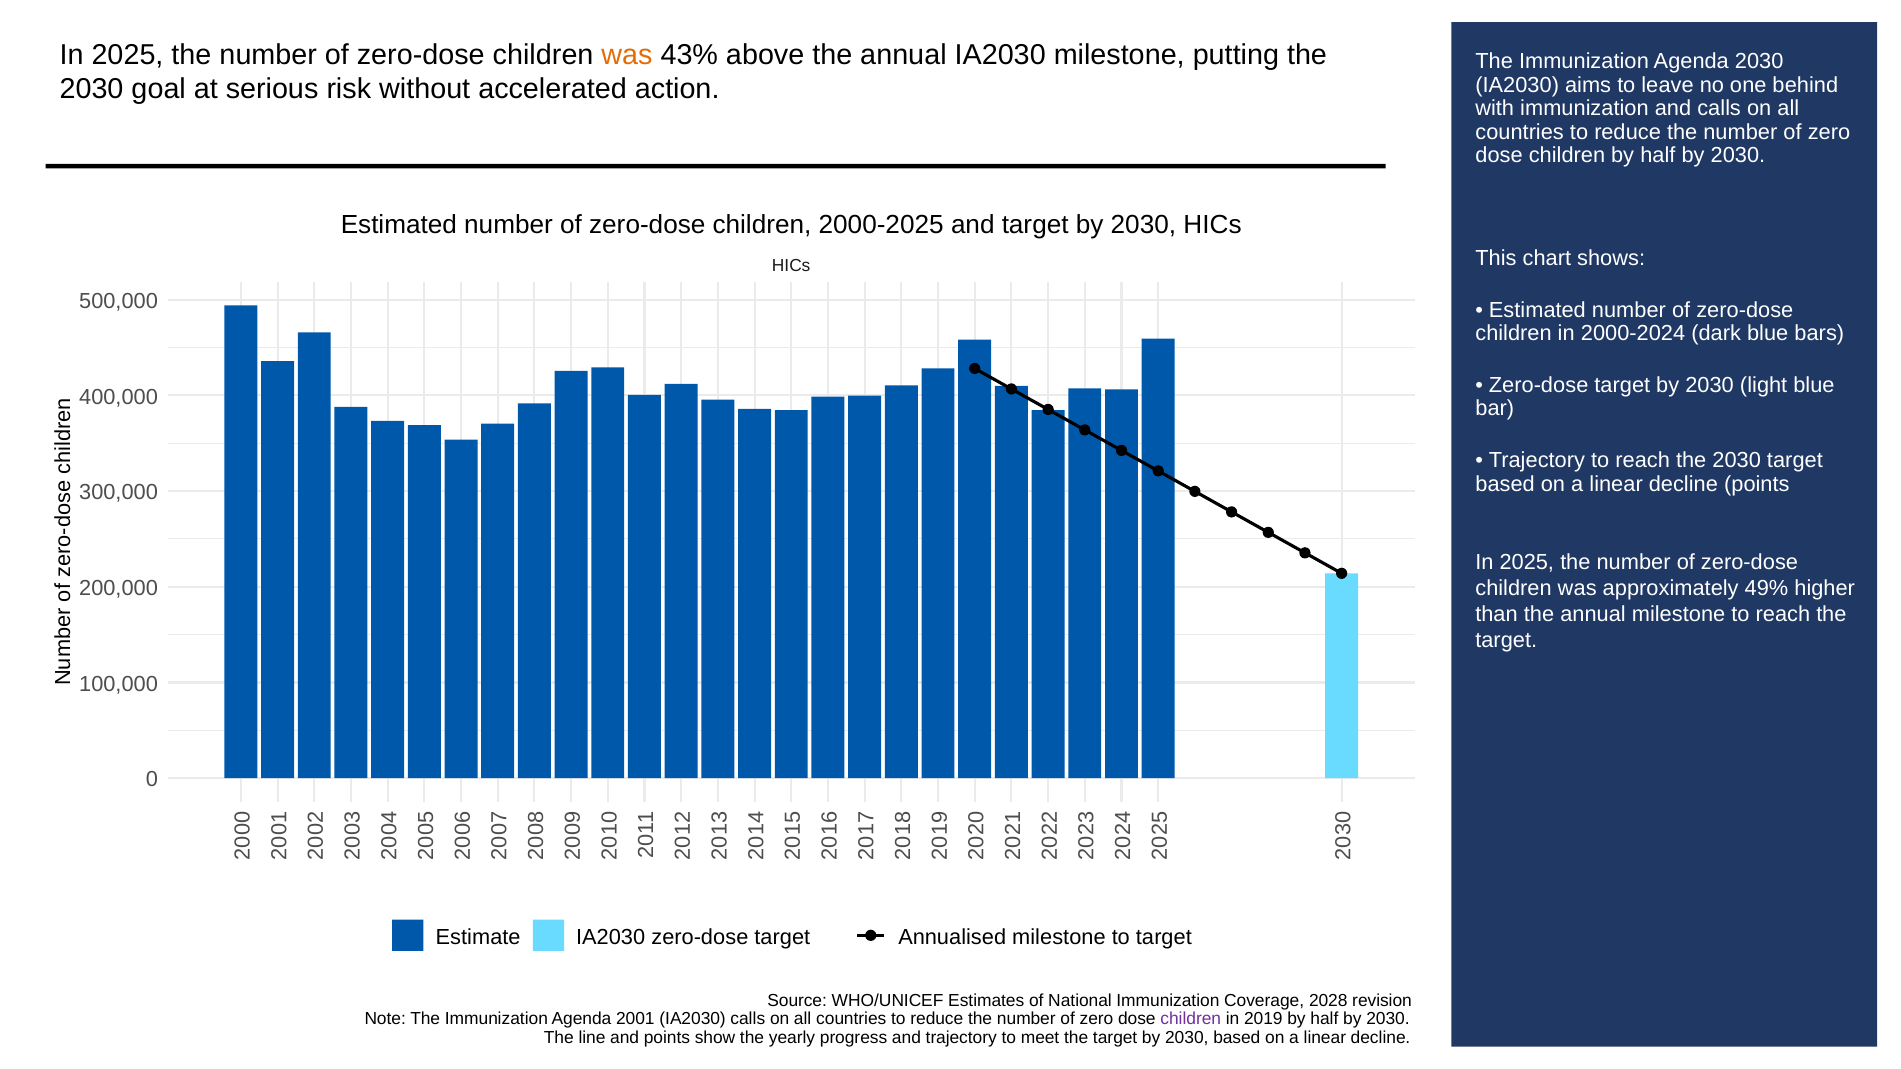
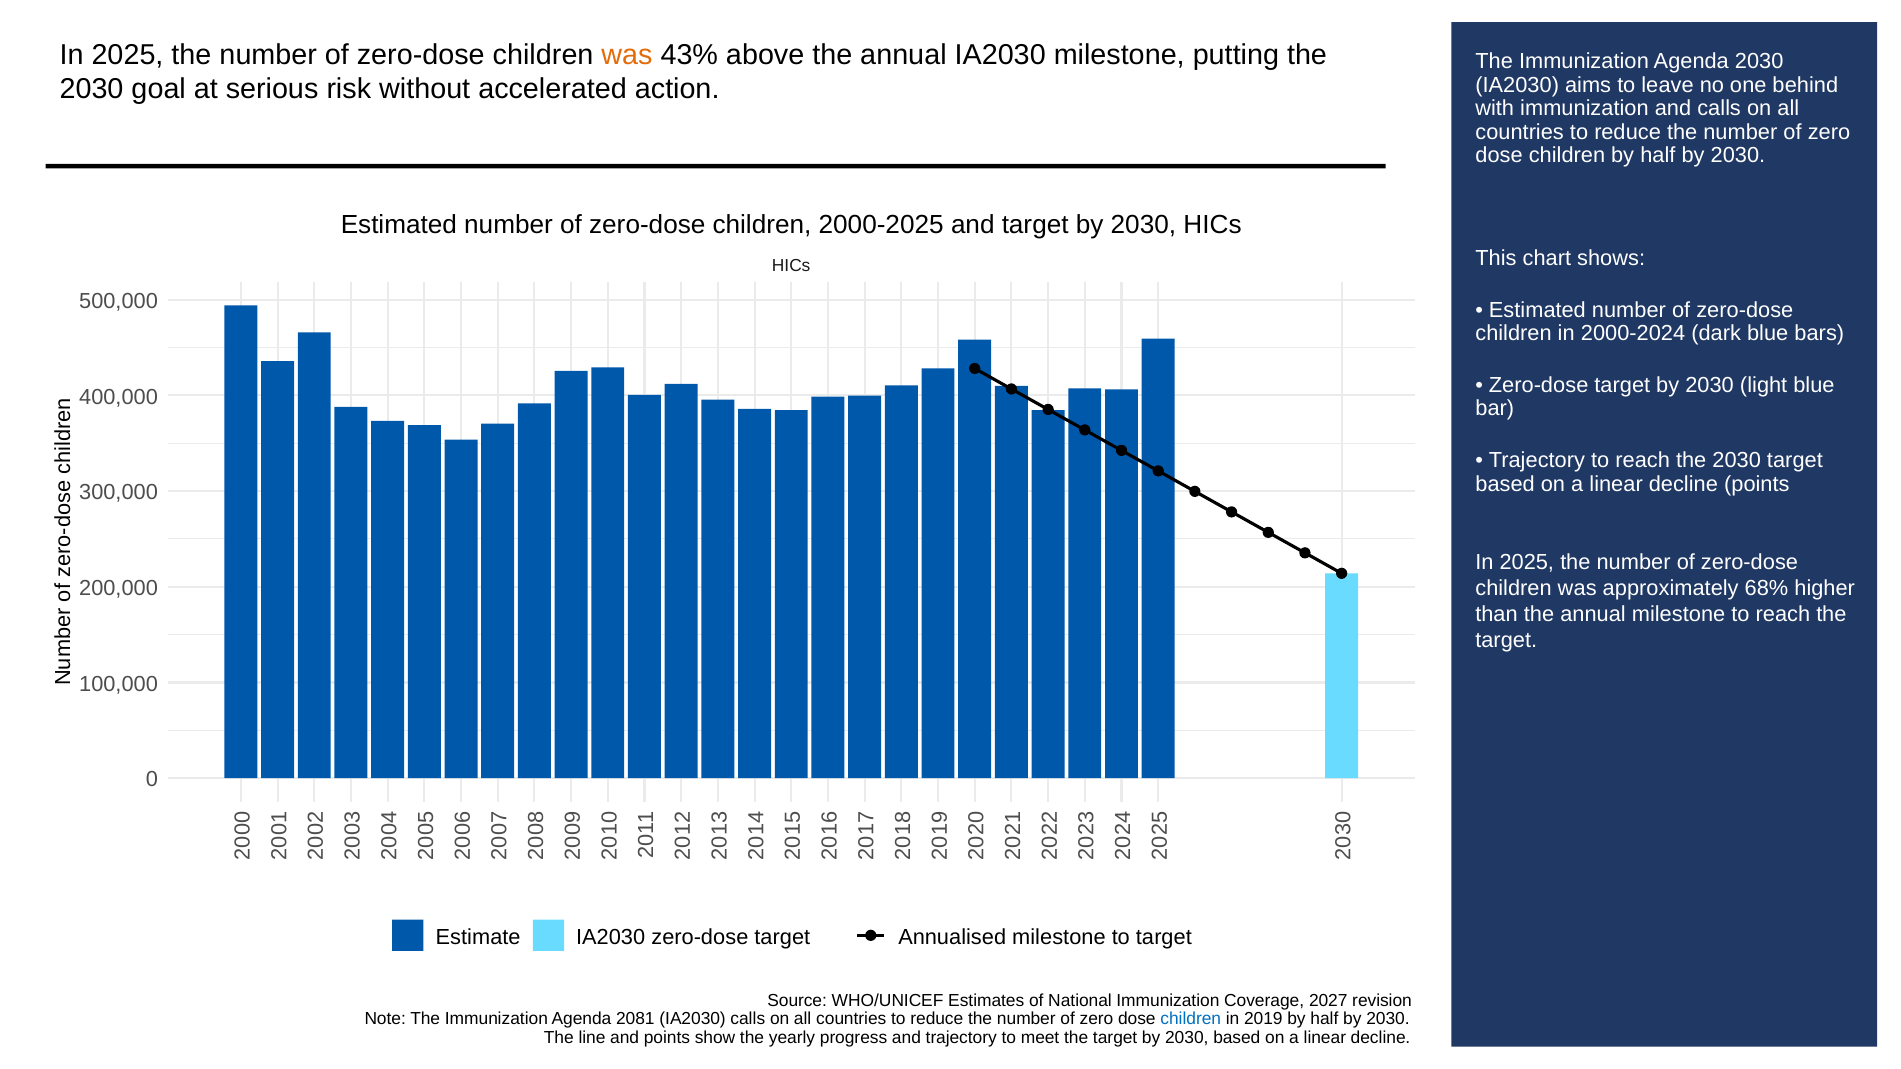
49%: 49% -> 68% (1767, 588)
2028: 2028 -> 2027 (1328, 1001)
2001: 2001 -> 2081 (635, 1019)
children colour: purple -> blue (1191, 1019)
